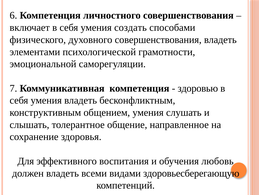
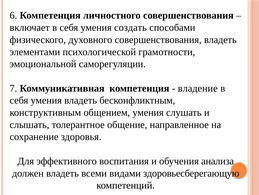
здоровью: здоровью -> владение (198, 88)
любовь: любовь -> анализа (218, 161)
